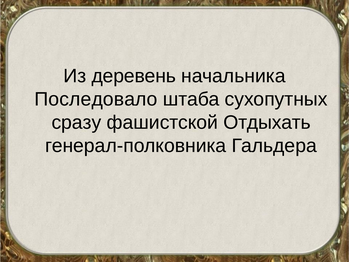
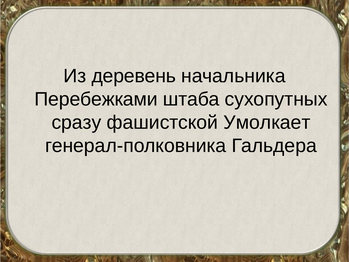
Последовало: Последовало -> Перебежками (96, 99)
Отдыхать: Отдыхать -> Умолкает (267, 122)
